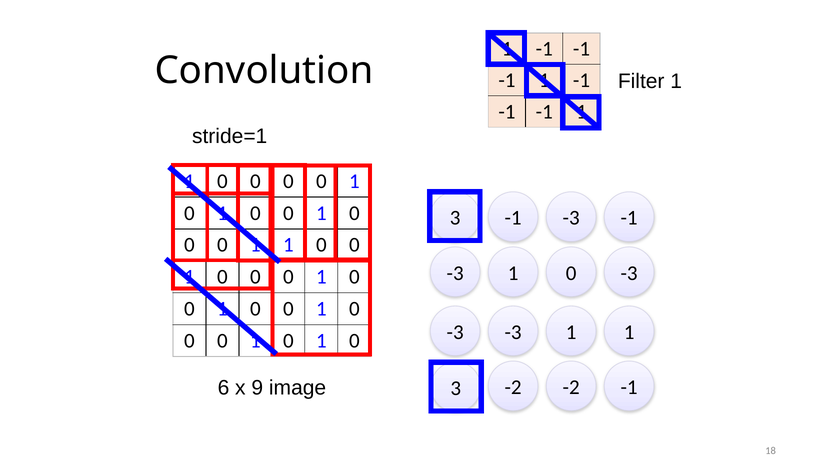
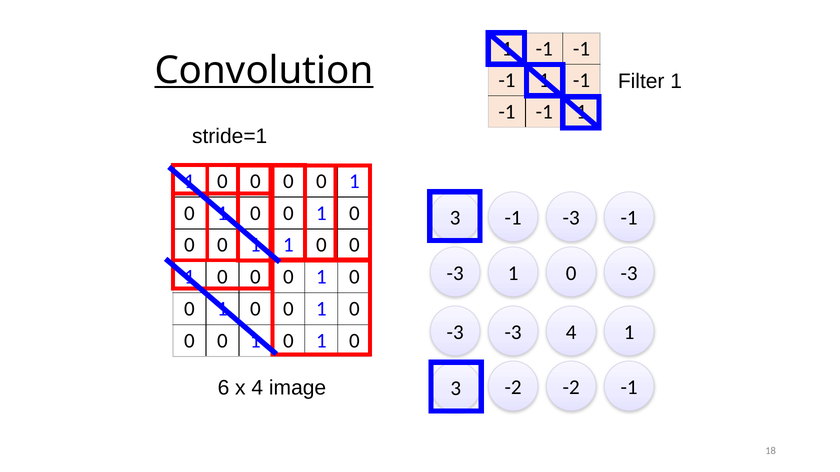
Convolution underline: none -> present (264, 71)
-3 -3 1: 1 -> 4 (571, 333)
x 9: 9 -> 4 (257, 388)
